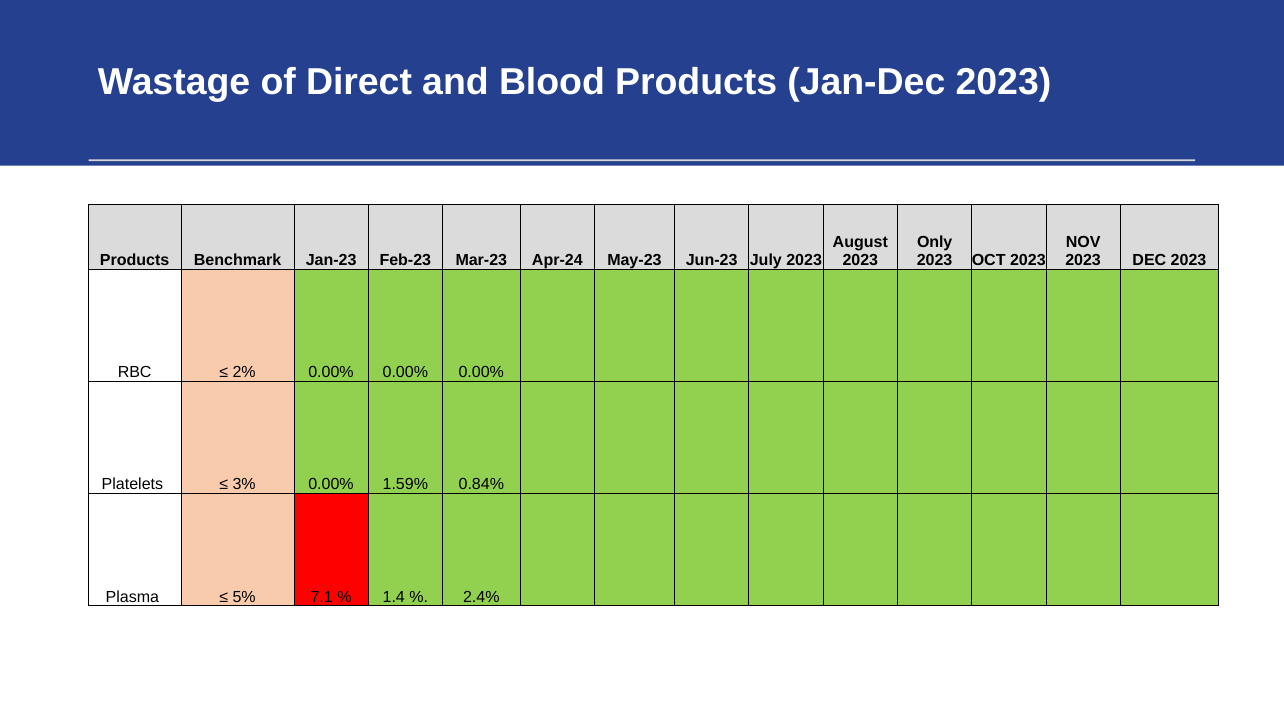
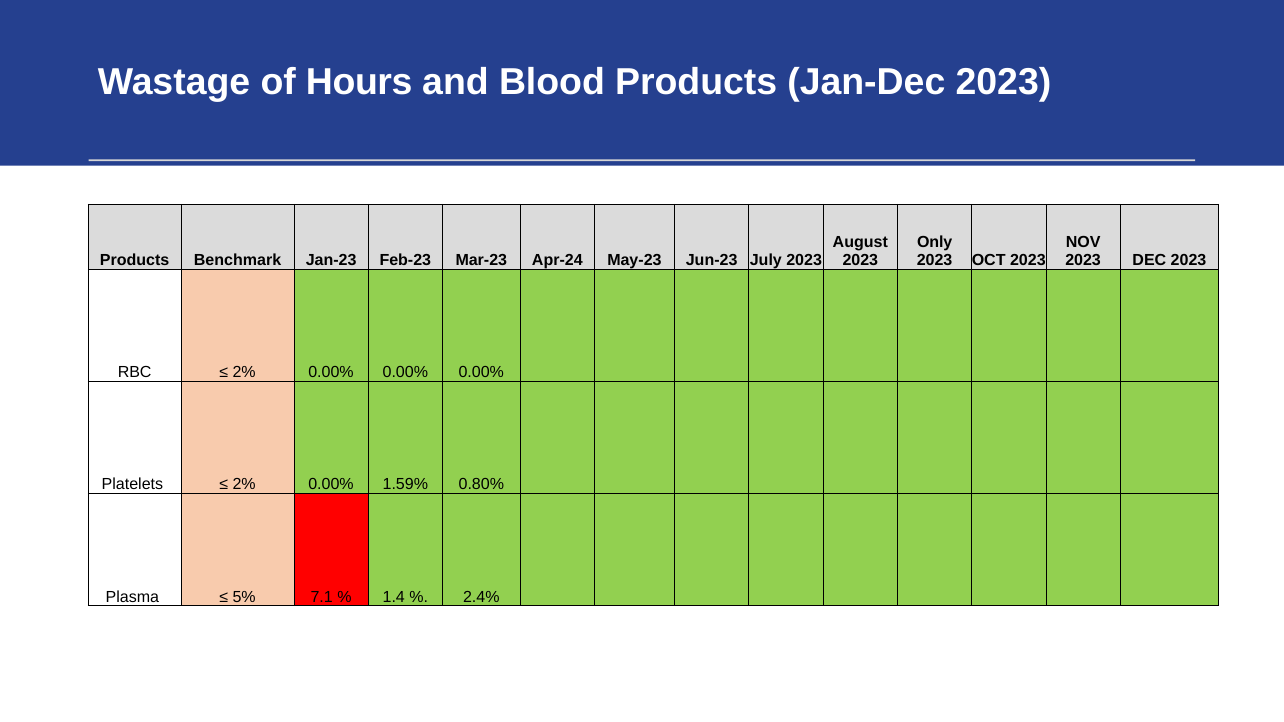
Direct: Direct -> Hours (359, 82)
3%: 3% -> 2% (244, 485)
0.84%: 0.84% -> 0.80% (481, 485)
